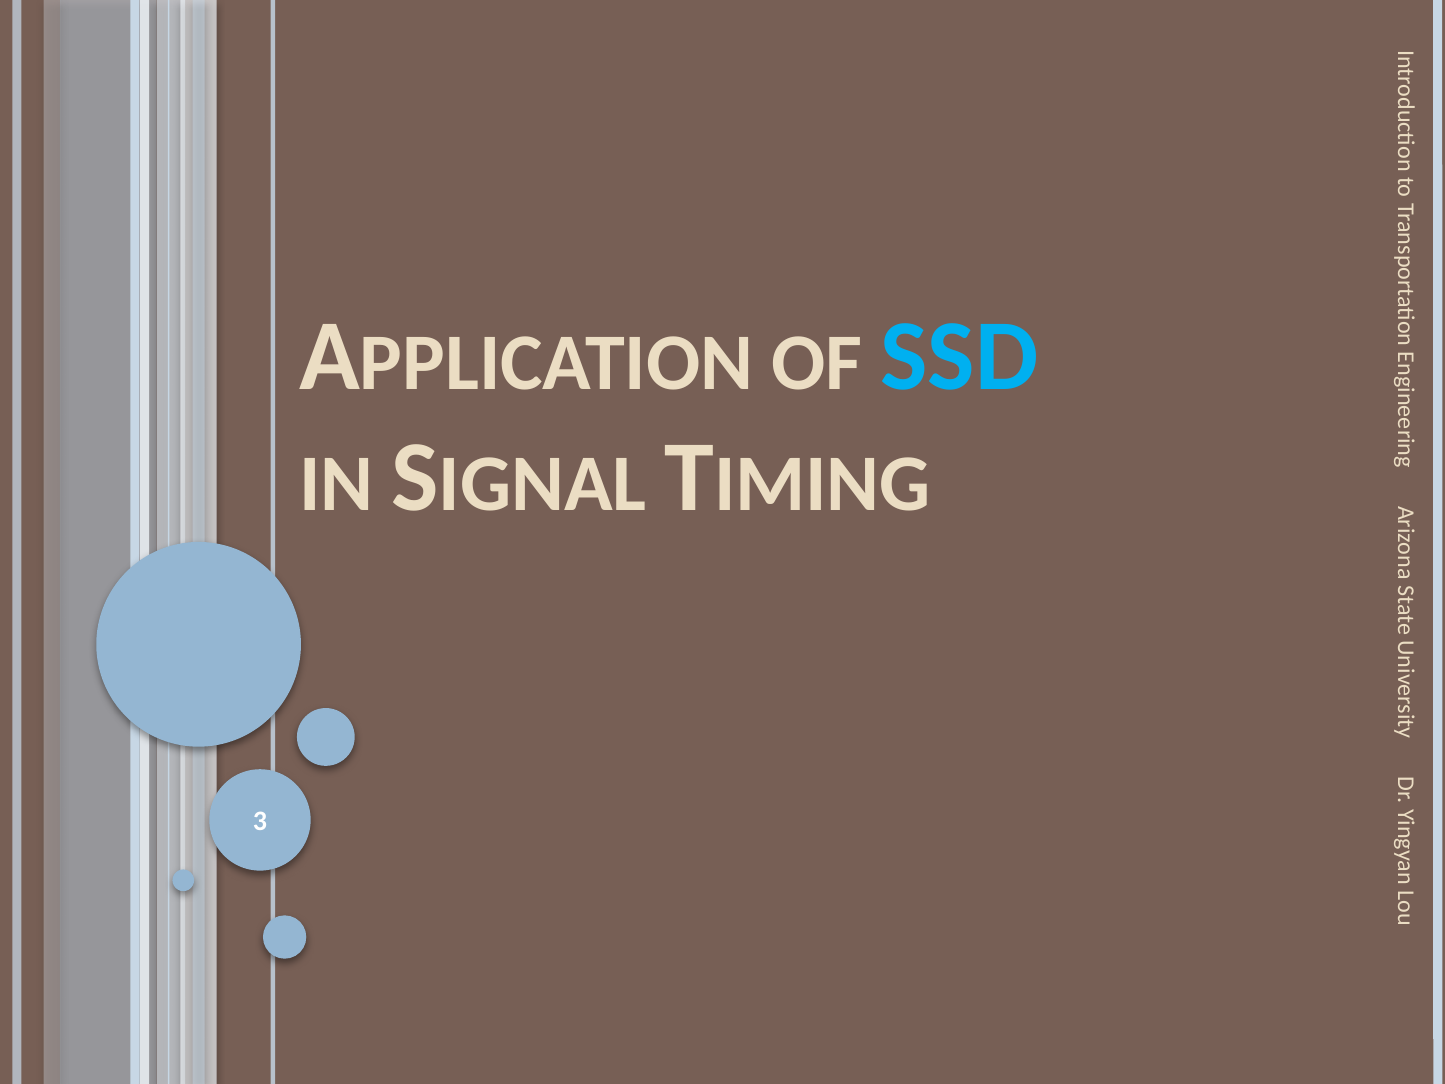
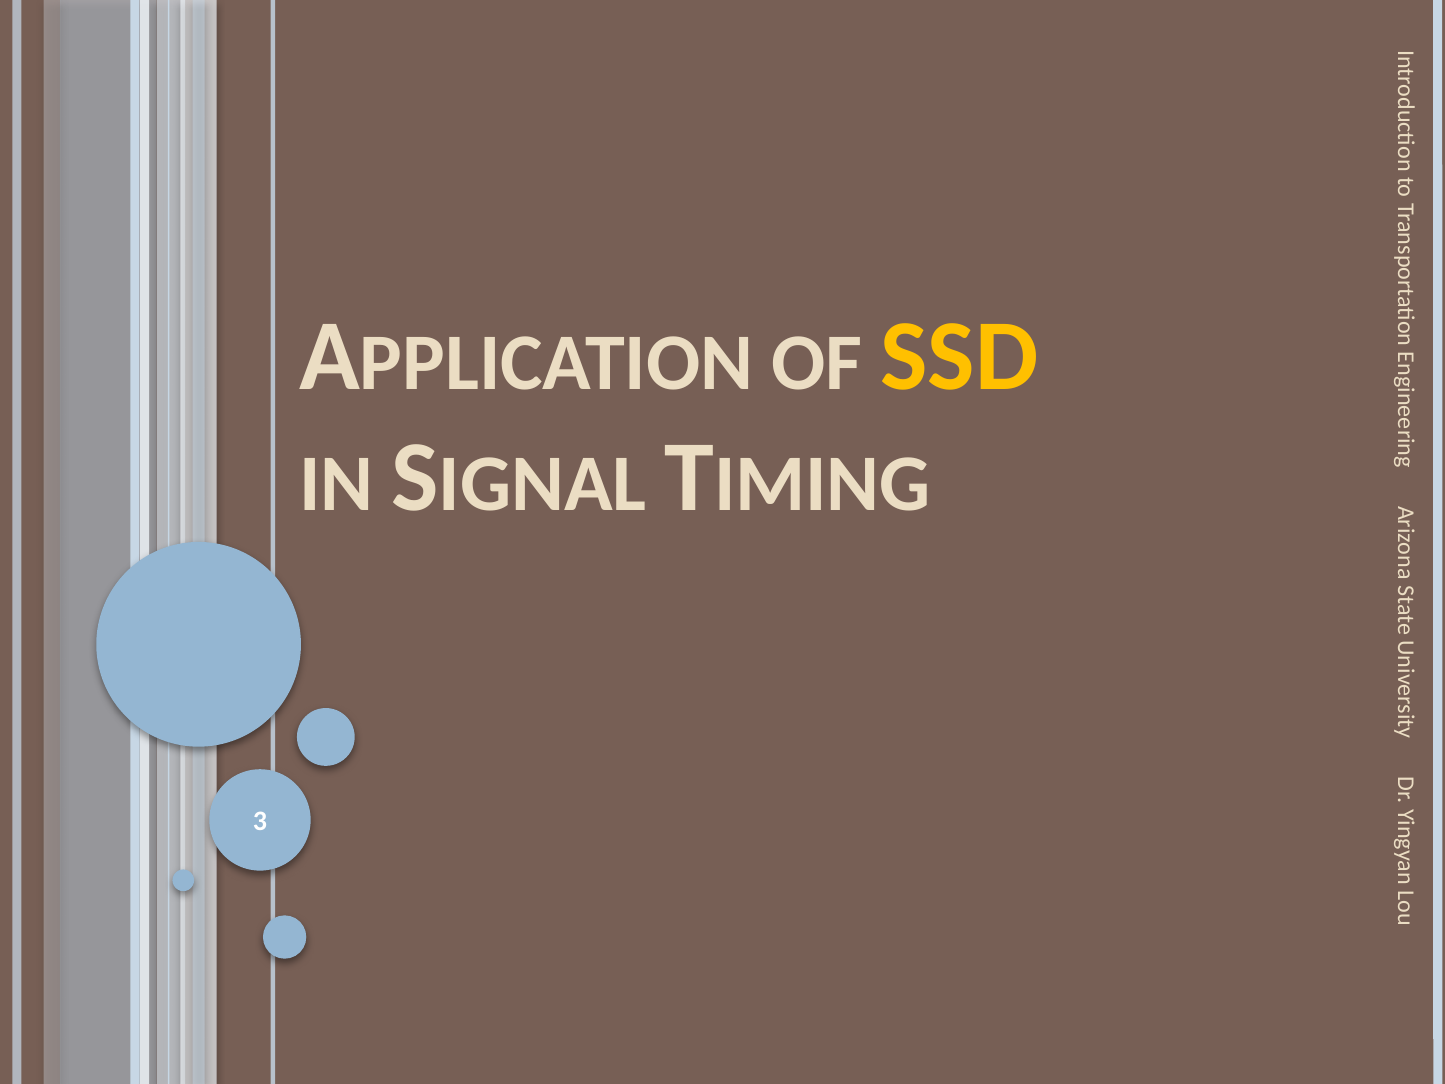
SSD colour: light blue -> yellow (960, 356)
